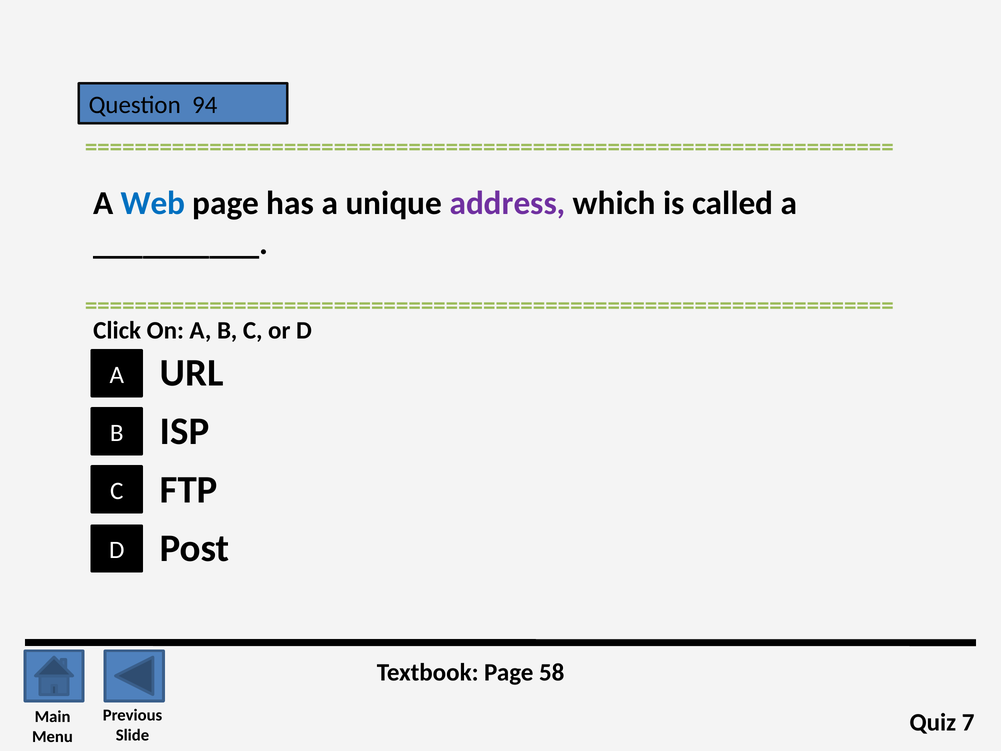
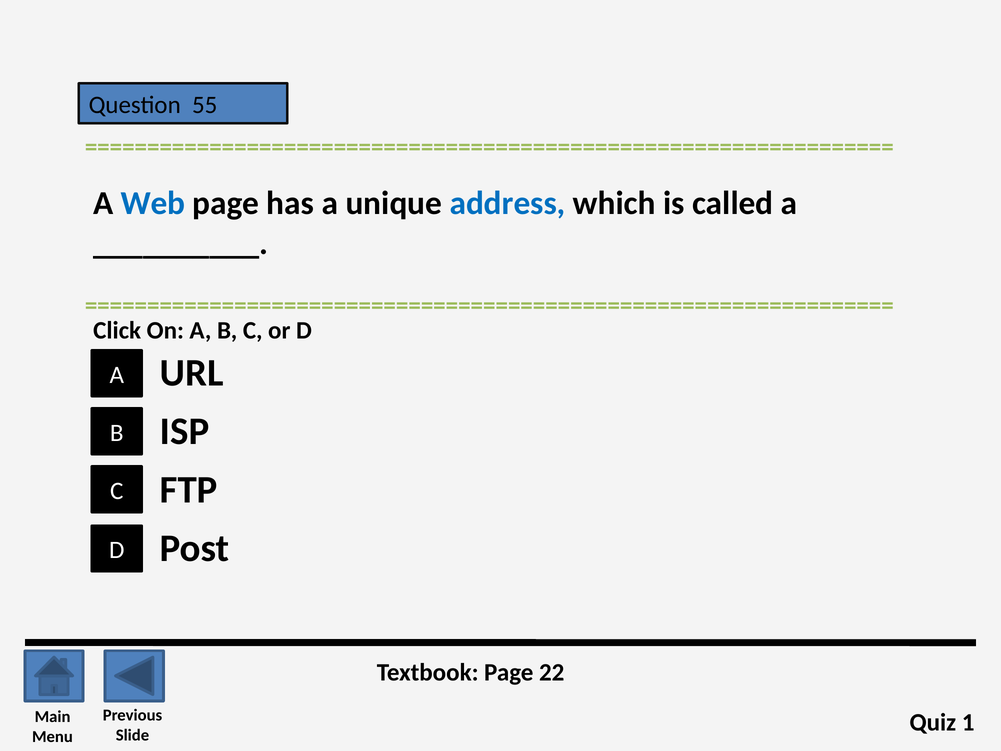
94: 94 -> 55 (205, 105)
address colour: purple -> blue (508, 203)
58: 58 -> 22 (552, 672)
7: 7 -> 1 (968, 722)
